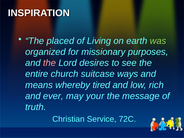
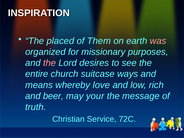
Living: Living -> Them (99, 41)
was colour: light green -> pink (158, 41)
tired: tired -> love (101, 85)
ever: ever -> beer (53, 96)
